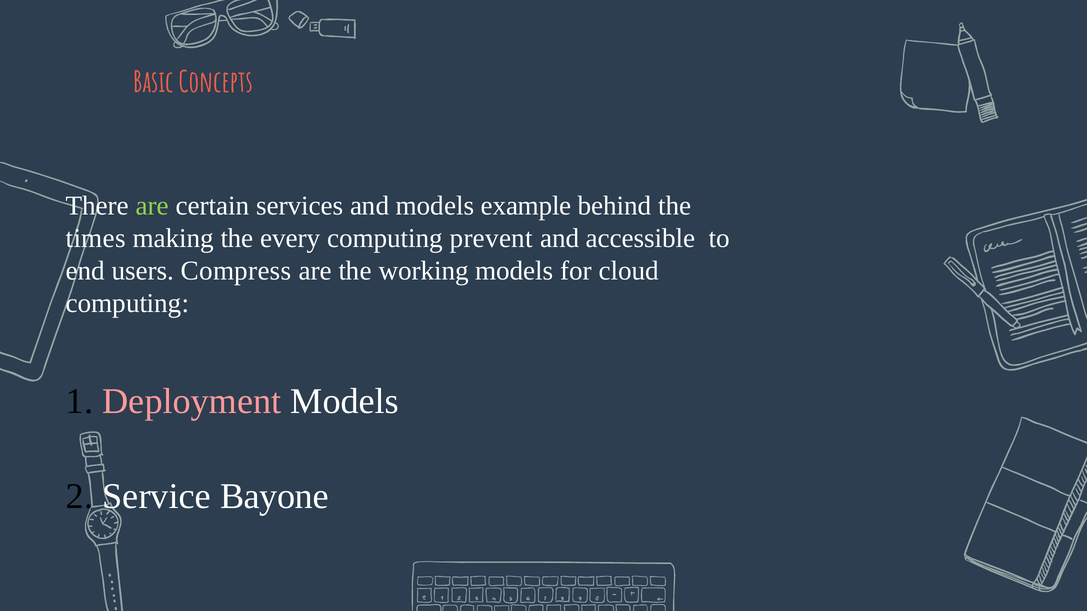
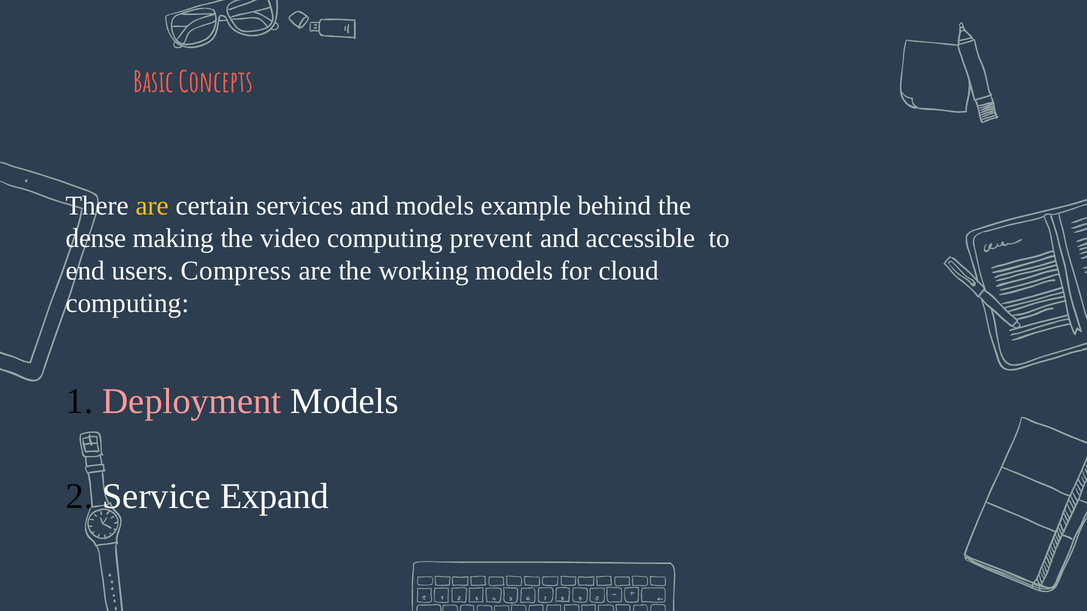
are colour: light green -> yellow (152, 206)
times: times -> dense (96, 239)
every: every -> video (290, 239)
Bayone: Bayone -> Expand (274, 496)
